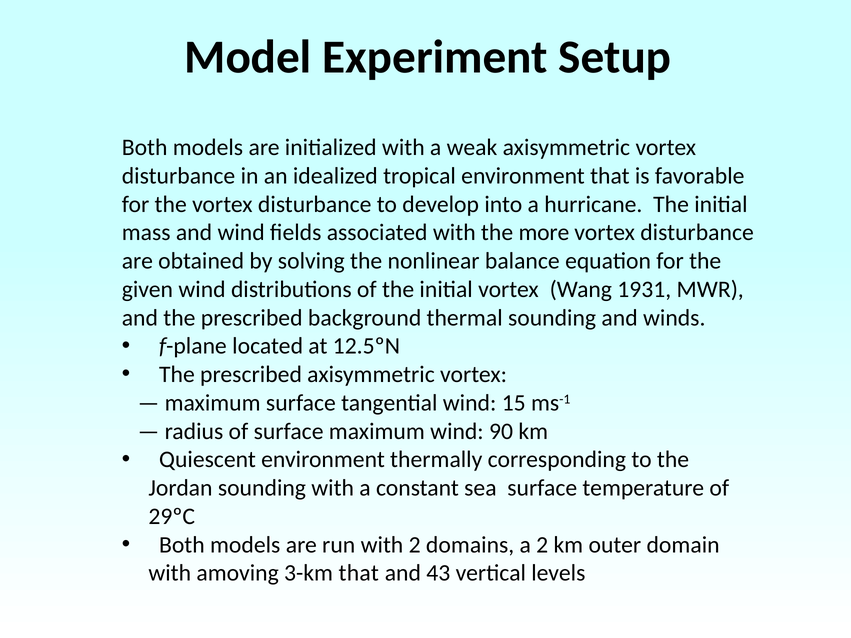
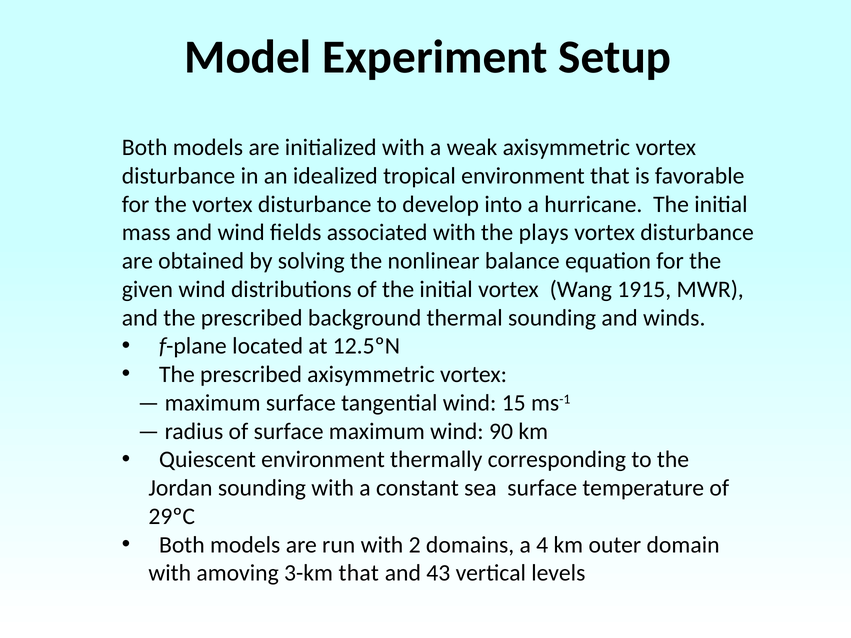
more: more -> plays (544, 233)
1931: 1931 -> 1915 (644, 290)
a 2: 2 -> 4 (542, 545)
